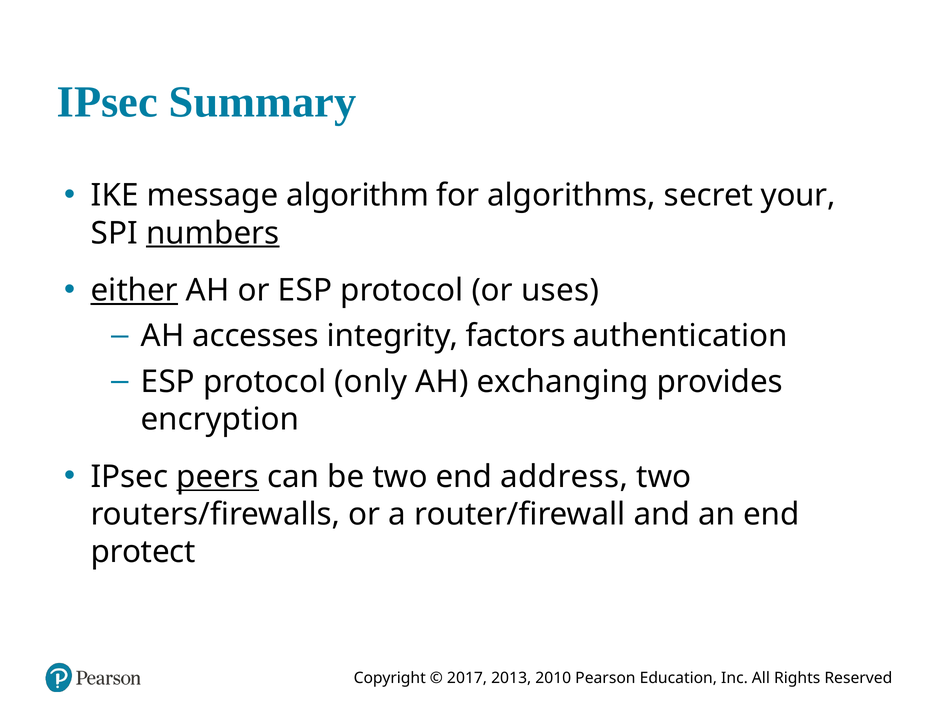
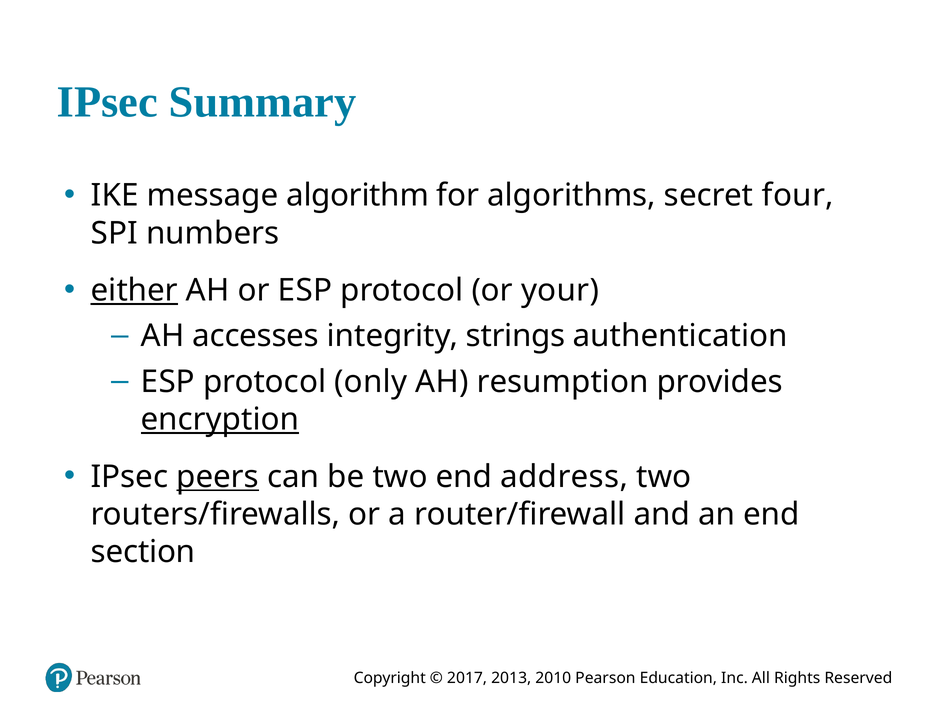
your: your -> four (798, 195)
numbers underline: present -> none (213, 233)
uses: uses -> your (560, 290)
factors: factors -> strings (516, 336)
exchanging: exchanging -> resumption (563, 381)
encryption underline: none -> present (220, 419)
protect: protect -> section (143, 552)
